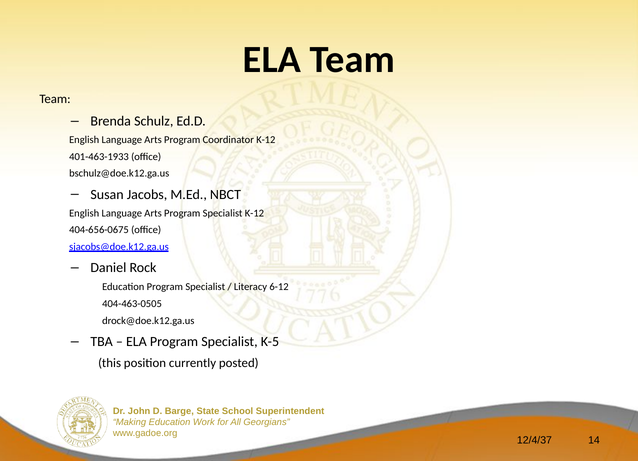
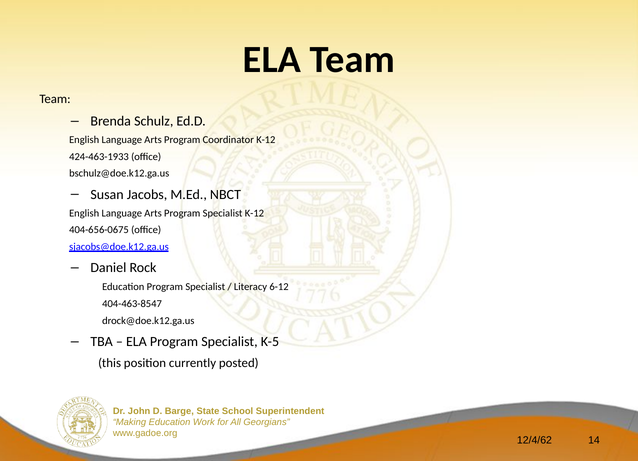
401-463-1933: 401-463-1933 -> 424-463-1933 (99, 157)
404-463-0505: 404-463-0505 -> 404-463-8547 (132, 304)
12/4/37: 12/4/37 -> 12/4/62 (534, 441)
